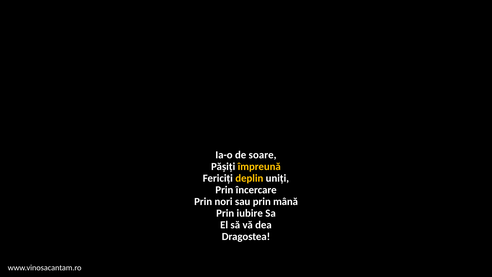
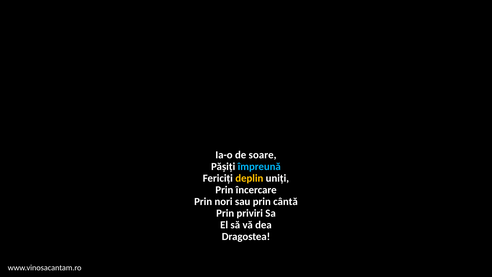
împreună colour: yellow -> light blue (259, 167)
mână: mână -> cântă (285, 201)
iubire: iubire -> priviri (250, 213)
